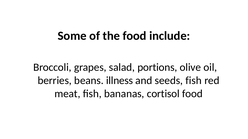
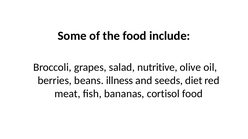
portions: portions -> nutritive (157, 68)
seeds fish: fish -> diet (194, 81)
